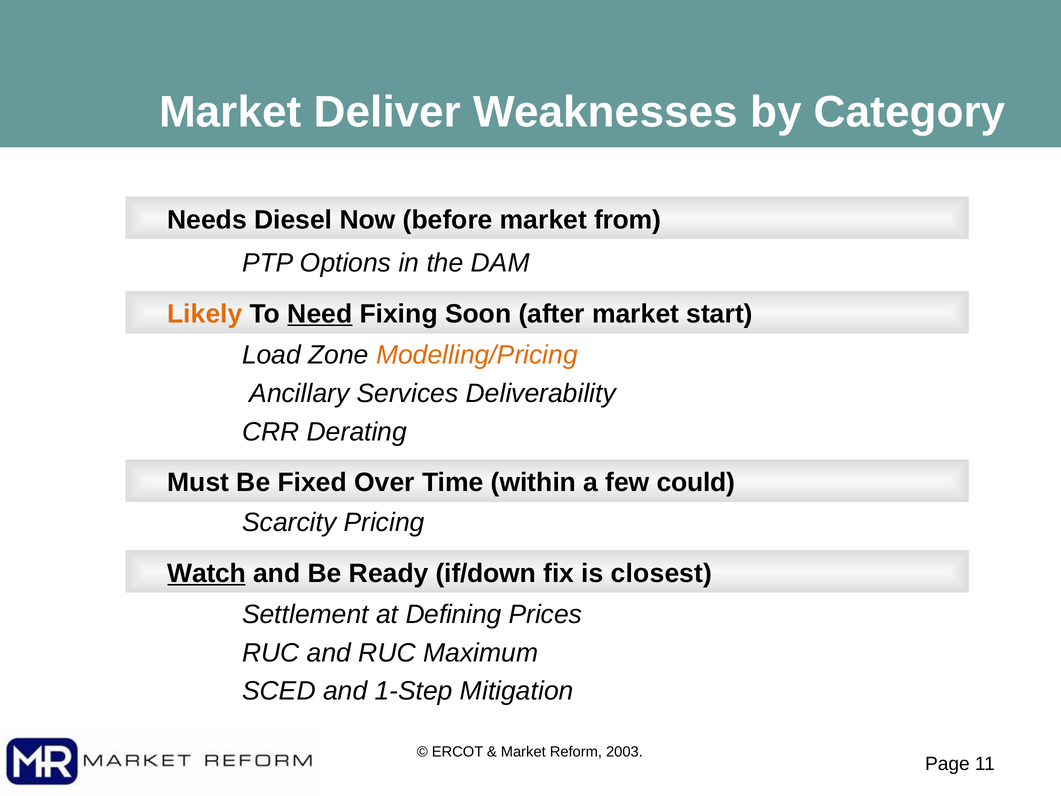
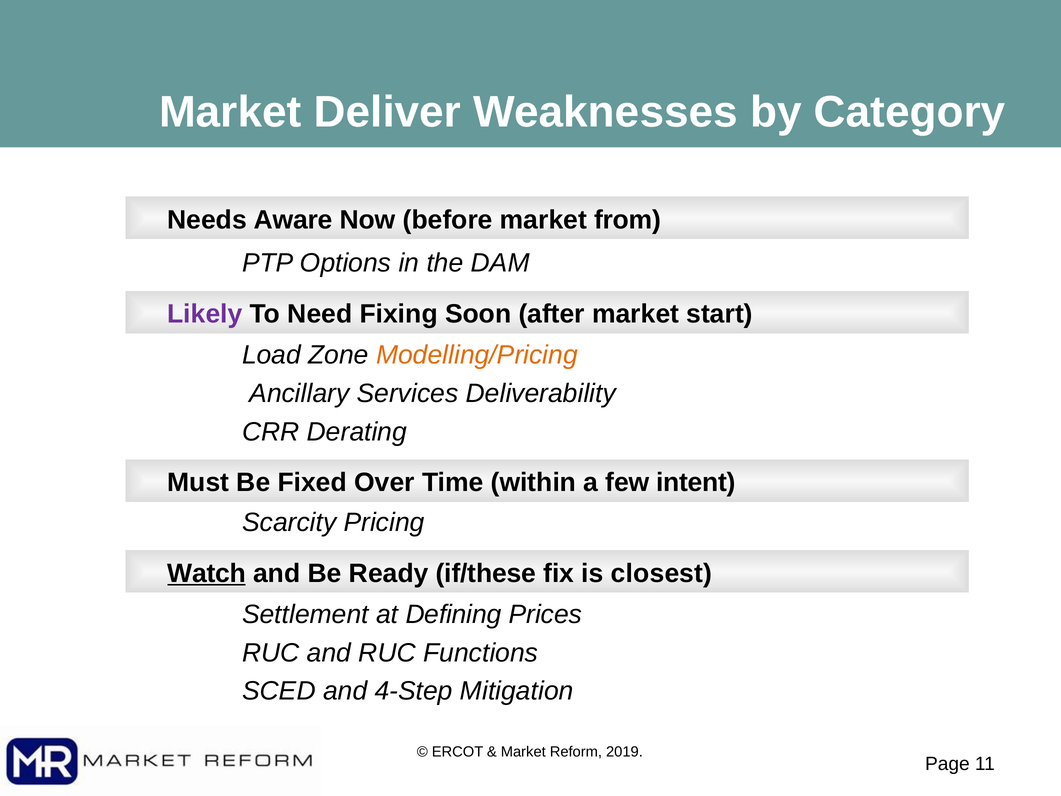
Diesel: Diesel -> Aware (293, 220)
Likely colour: orange -> purple (205, 314)
Need underline: present -> none (320, 314)
could: could -> intent (696, 482)
if/down: if/down -> if/these (486, 573)
Maximum: Maximum -> Functions (481, 653)
1-Step: 1-Step -> 4-Step (414, 691)
2003: 2003 -> 2019 (624, 752)
